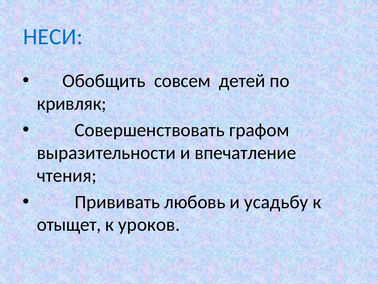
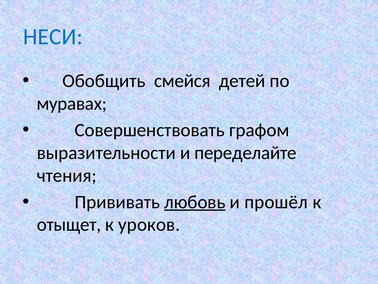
совсем: совсем -> смейся (182, 81)
кривляк: кривляк -> муравах (72, 103)
впечатление: впечатление -> переделайте (245, 153)
любовь underline: none -> present (195, 202)
усадьбу: усадьбу -> прошёл (276, 202)
